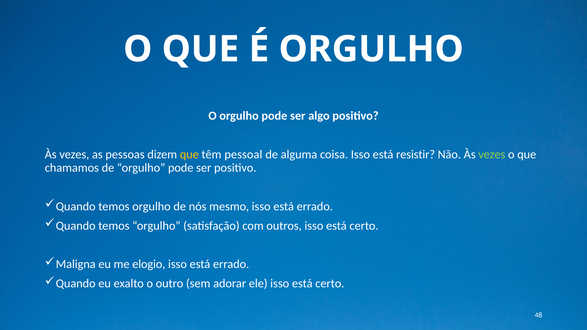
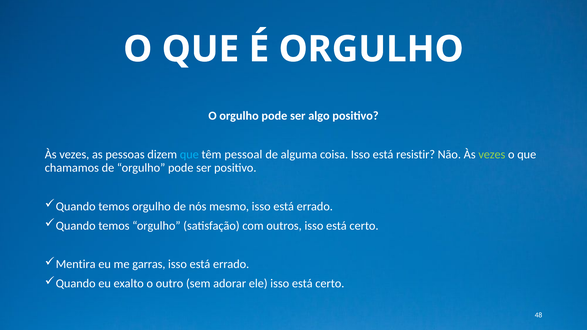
que colour: yellow -> light blue (189, 155)
Maligna: Maligna -> Mentira (76, 264)
elogio: elogio -> garras (149, 264)
